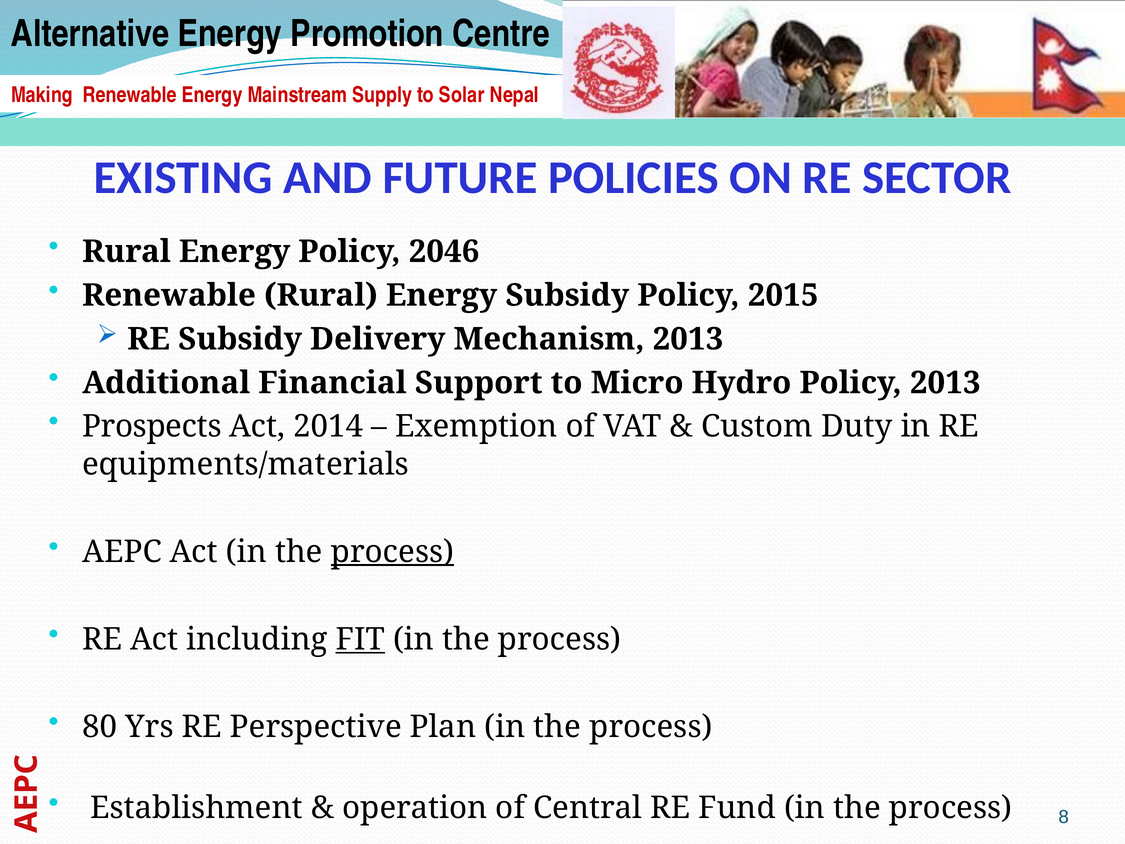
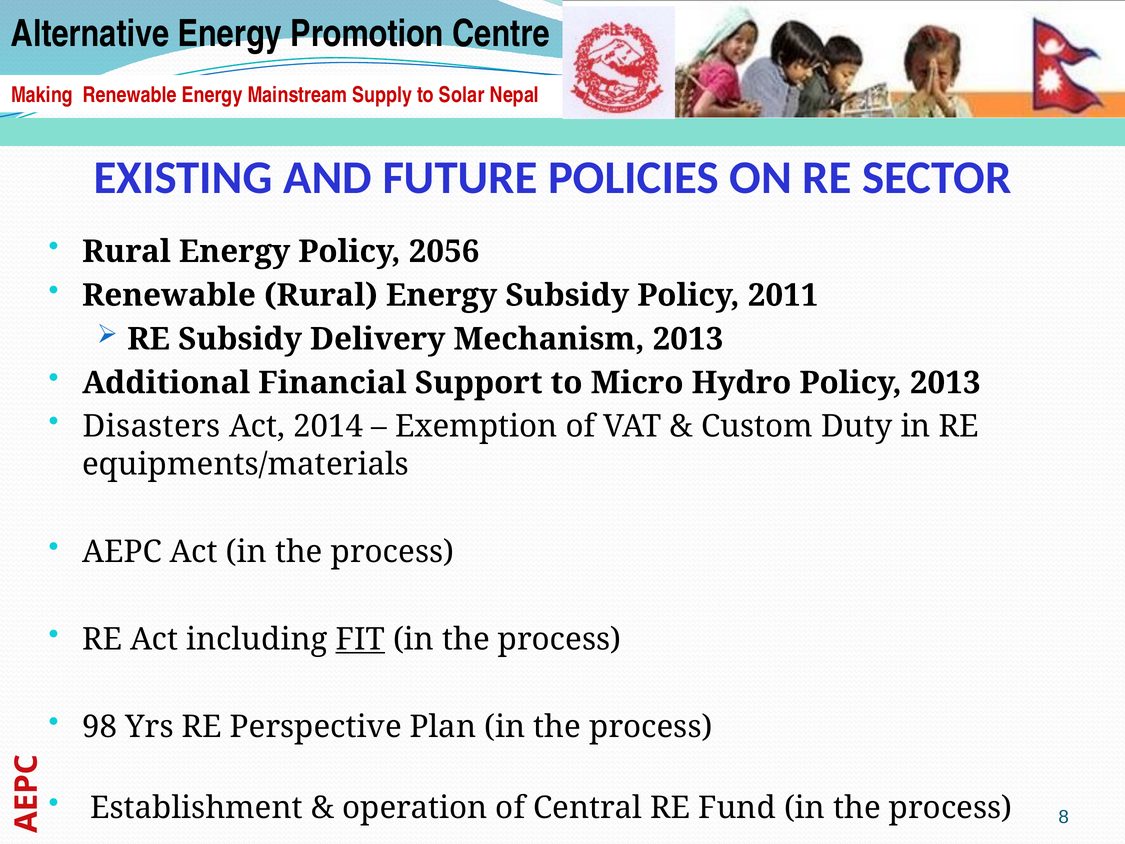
2046: 2046 -> 2056 (444, 251)
2015: 2015 -> 2011 (783, 295)
Prospects: Prospects -> Disasters (152, 427)
process underline: present -> none (392, 552)
80: 80 -> 98 (100, 727)
